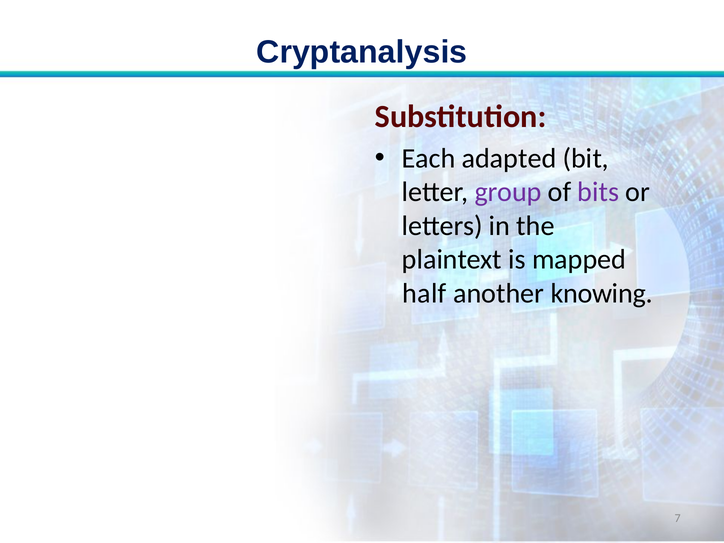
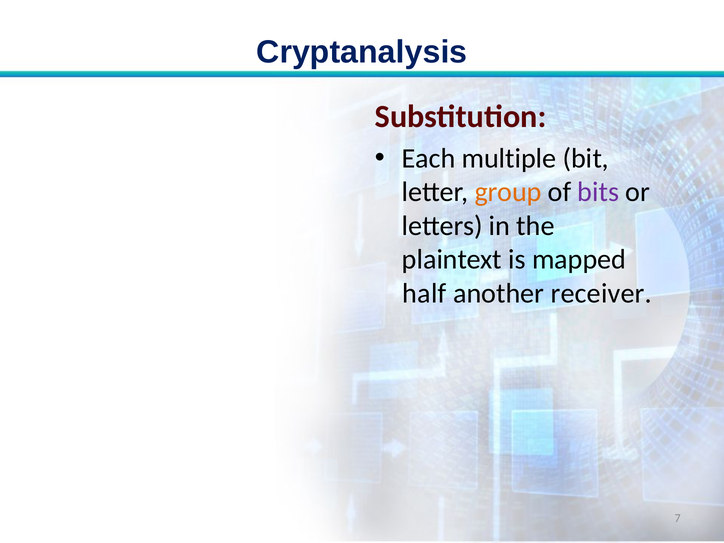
adapted: adapted -> multiple (509, 158)
group colour: purple -> orange (508, 192)
knowing: knowing -> receiver (601, 293)
